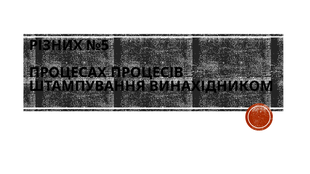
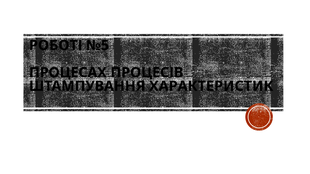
РІЗНИХ: РІЗНИХ -> РОБОТІ (56, 45)
ВИНАХІДНИКОМ: ВИНАХІДНИКОМ -> ХАРАКТЕРИСТИК (211, 86)
